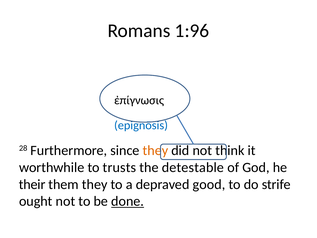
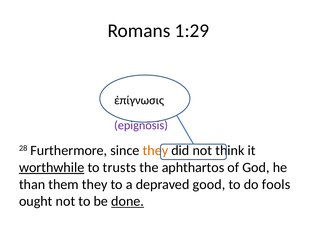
1:96: 1:96 -> 1:29 (192, 31)
epignōsis colour: blue -> purple (141, 125)
worthwhile underline: none -> present (52, 167)
detestable: detestable -> aphthartos (193, 167)
their: their -> than (32, 184)
strife: strife -> fools (276, 184)
